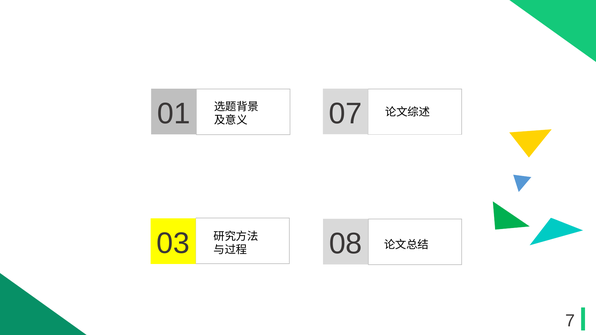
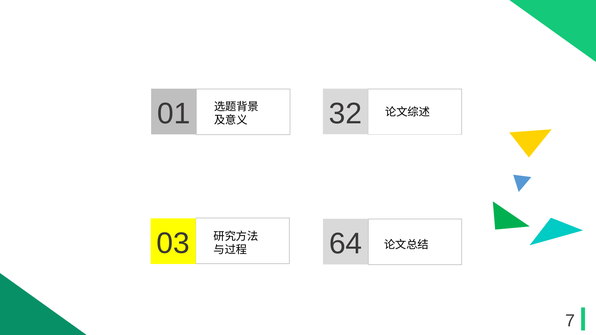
07: 07 -> 32 (345, 114)
08: 08 -> 64 (346, 244)
